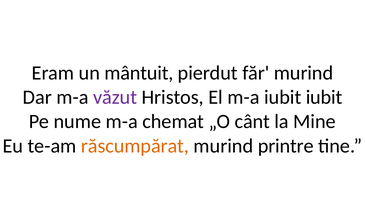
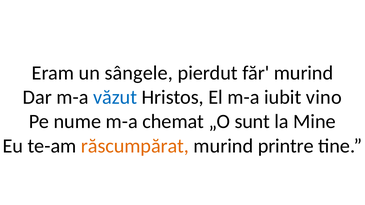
mântuit: mântuit -> sângele (139, 73)
văzut colour: purple -> blue (115, 97)
iubit iubit: iubit -> vino (324, 97)
cânt: cânt -> sunt (252, 122)
